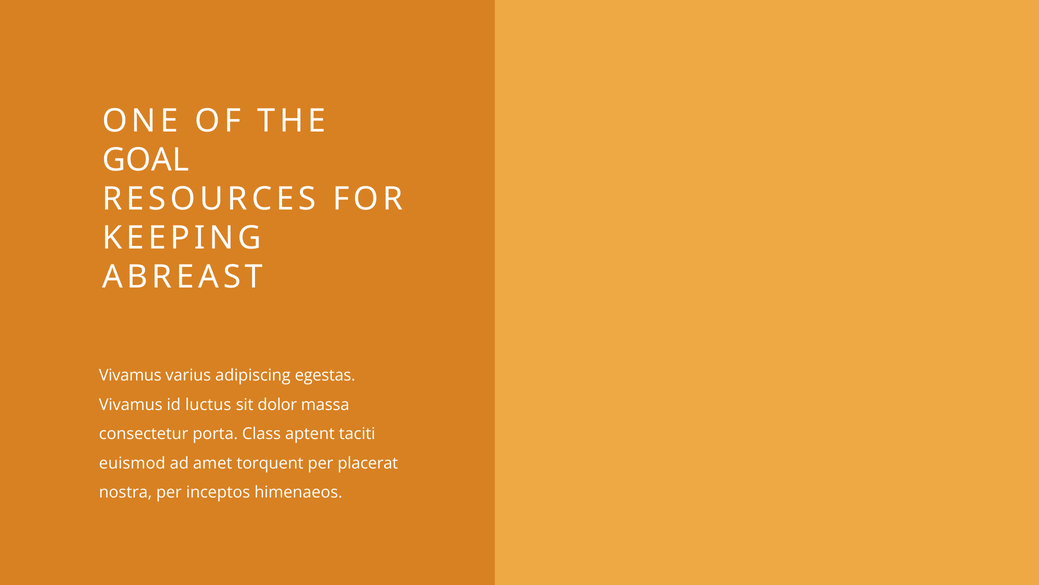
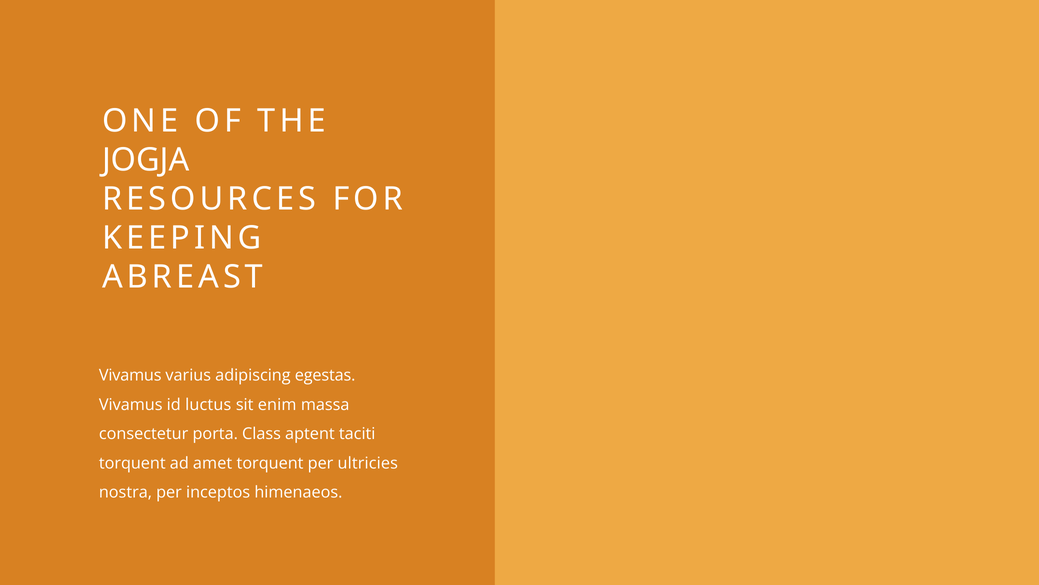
GOAL: GOAL -> JOGJA (146, 160)
dolor: dolor -> enim (277, 404)
euismod: euismod -> torquent (132, 463)
placerat: placerat -> ultricies (368, 463)
